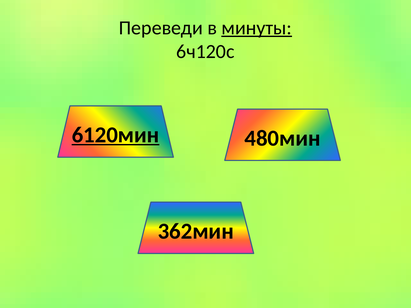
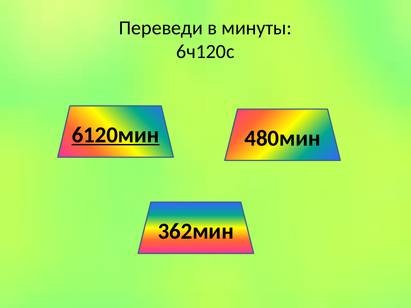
минуты underline: present -> none (257, 28)
